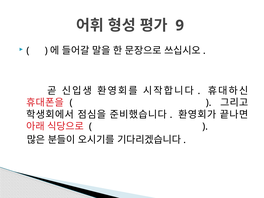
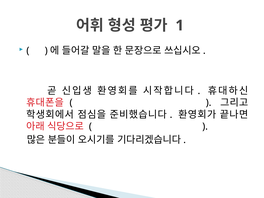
9: 9 -> 1 (180, 25)
